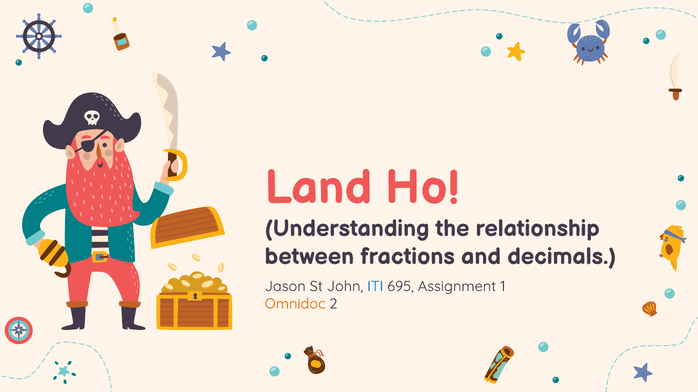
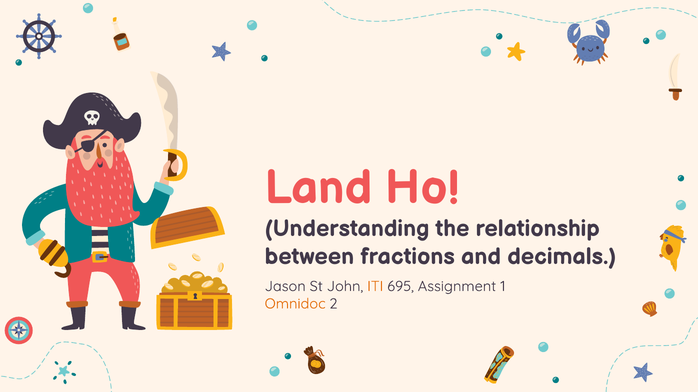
ITI colour: blue -> orange (375, 287)
